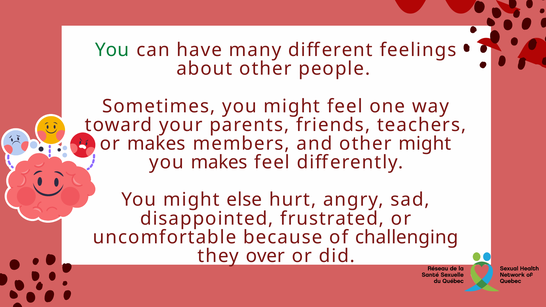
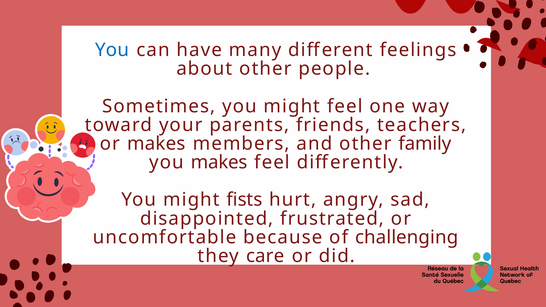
You colour: green -> blue (112, 50)
other might: might -> family (425, 144)
else: else -> fists (244, 200)
over: over -> care (265, 256)
